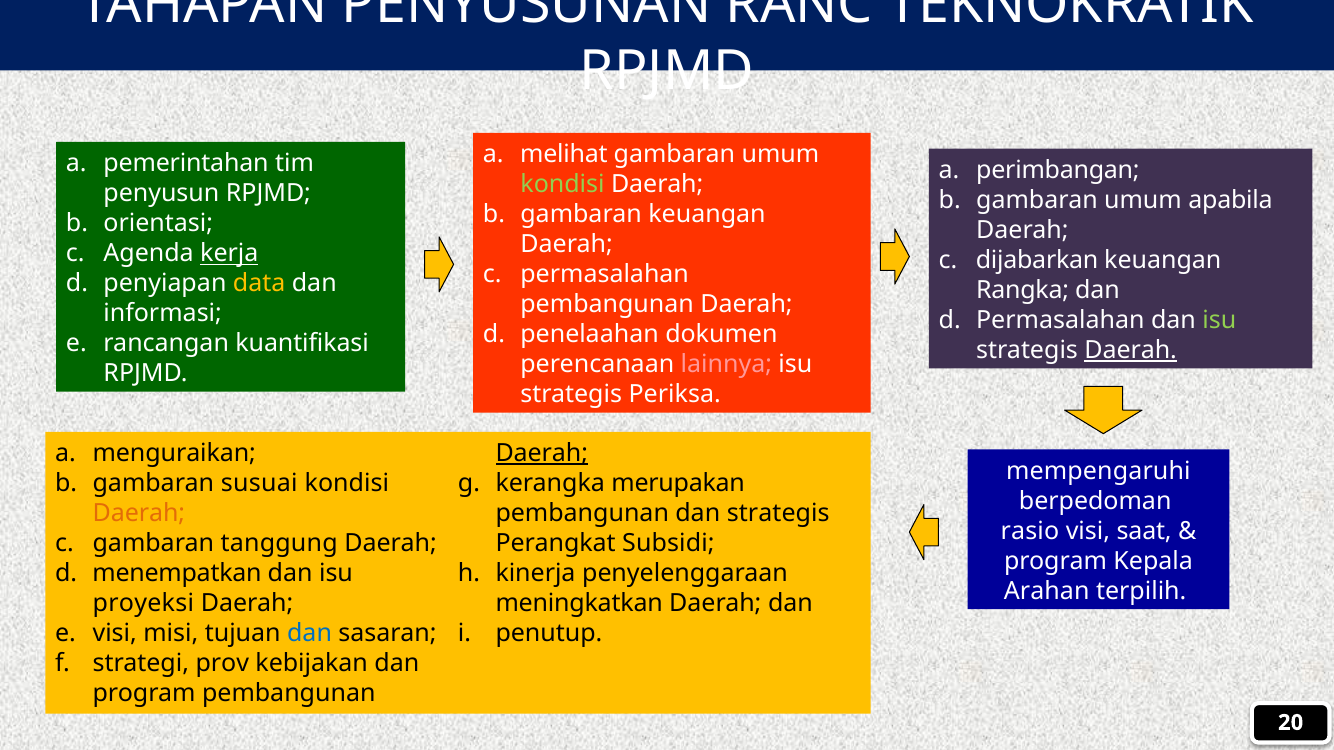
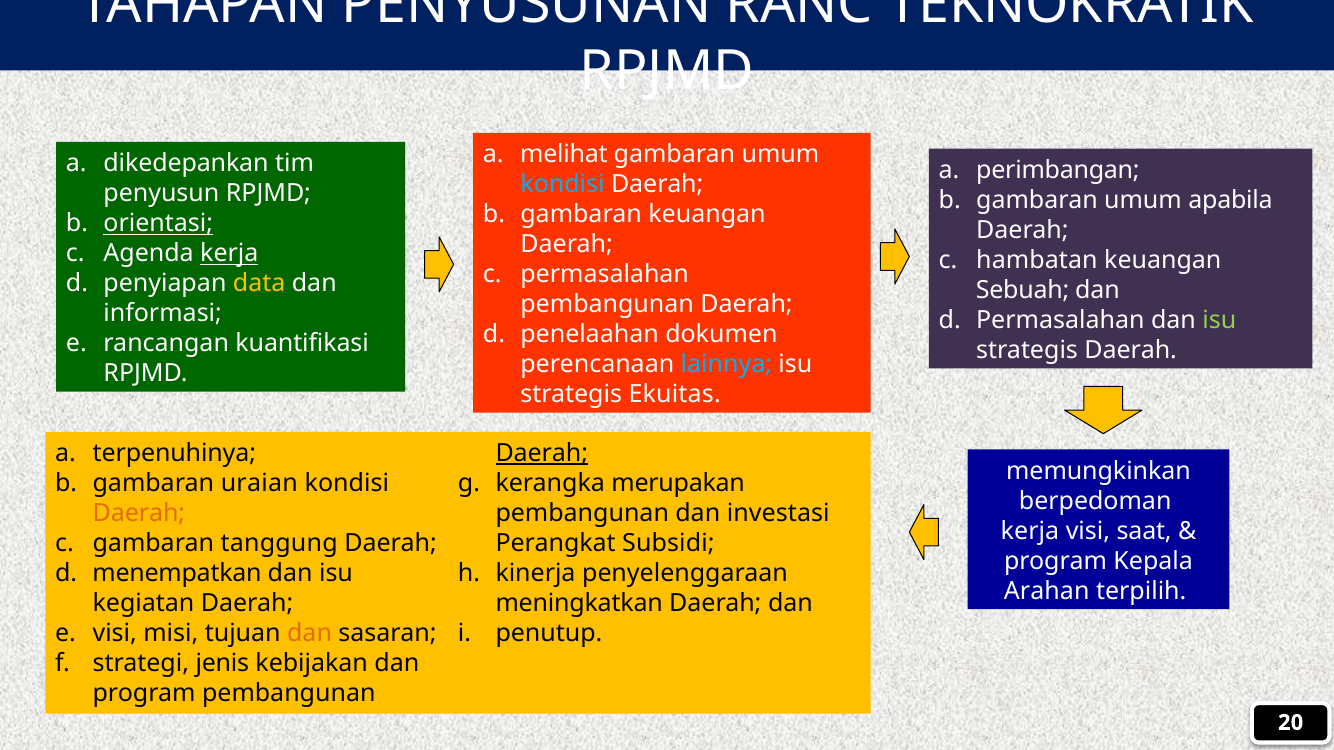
pemerintahan: pemerintahan -> dikedepankan (186, 164)
kondisi colour: light green -> light blue (562, 185)
orientasi underline: none -> present (158, 224)
dijabarkan: dijabarkan -> hambatan (1037, 260)
Rangka: Rangka -> Sebuah (1023, 290)
Daerah underline: present -> none (1131, 350)
lainnya colour: pink -> light blue (726, 365)
Periksa: Periksa -> Ekuitas (675, 395)
menguraikan: menguraikan -> terpenuhinya (174, 454)
mempengaruhi: mempengaruhi -> memungkinkan (1098, 471)
susuai: susuai -> uraian (259, 484)
dan strategis: strategis -> investasi (778, 514)
rasio: rasio -> kerja (1030, 531)
proyeksi: proyeksi -> kegiatan (143, 604)
dan colour: blue -> orange (310, 634)
prov: prov -> jenis (222, 664)
